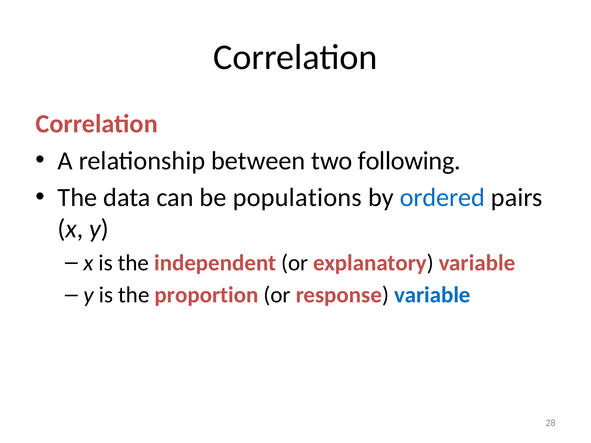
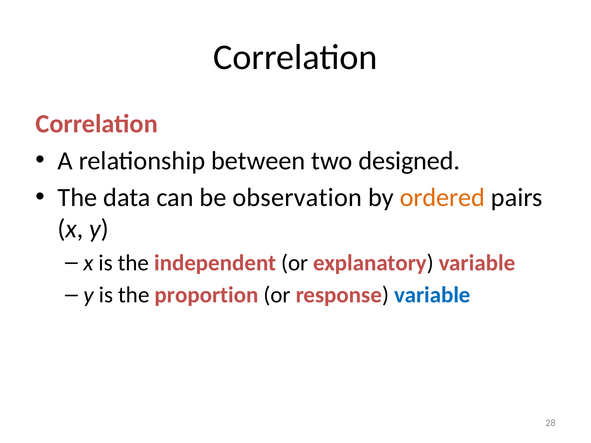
following: following -> designed (409, 161)
populations: populations -> observation (297, 198)
ordered colour: blue -> orange (442, 198)
